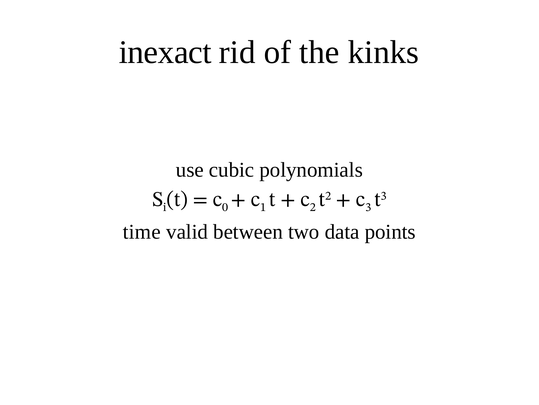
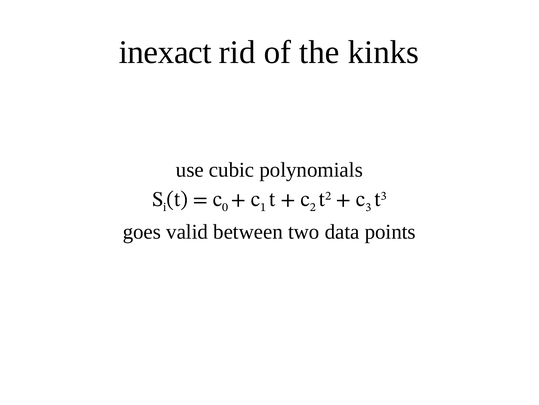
time: time -> goes (142, 231)
